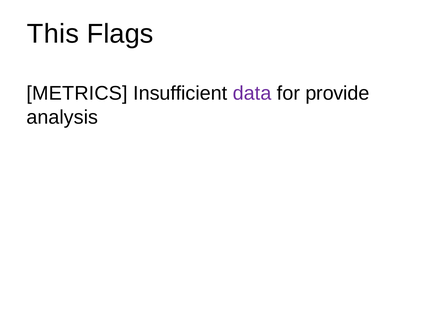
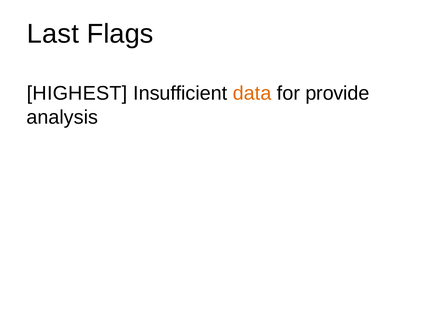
This: This -> Last (53, 34)
METRICS: METRICS -> HIGHEST (77, 93)
data colour: purple -> orange (252, 93)
